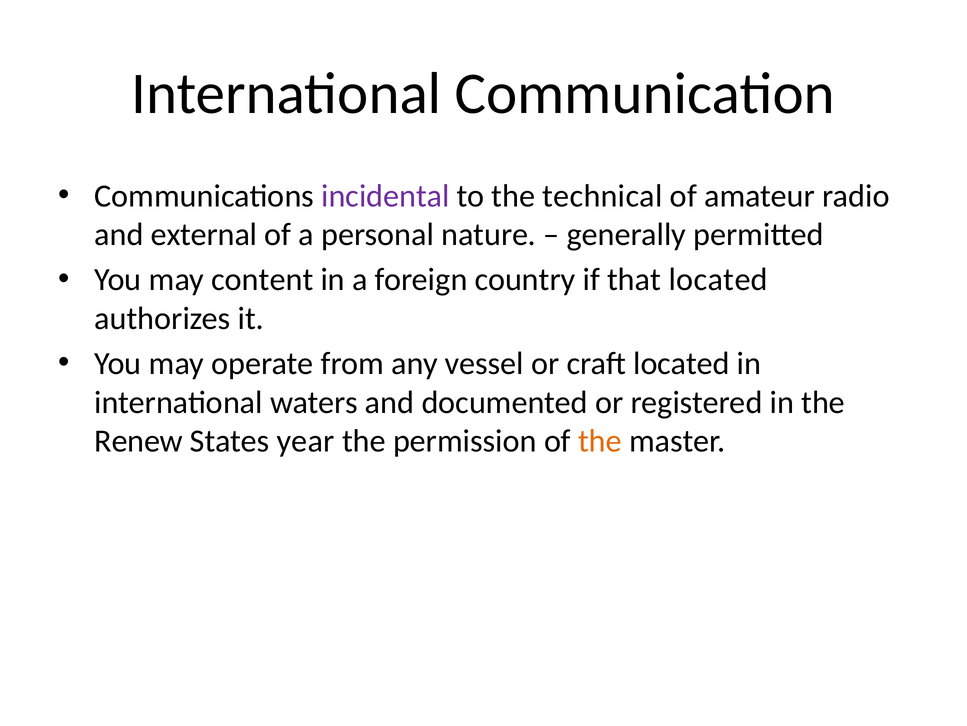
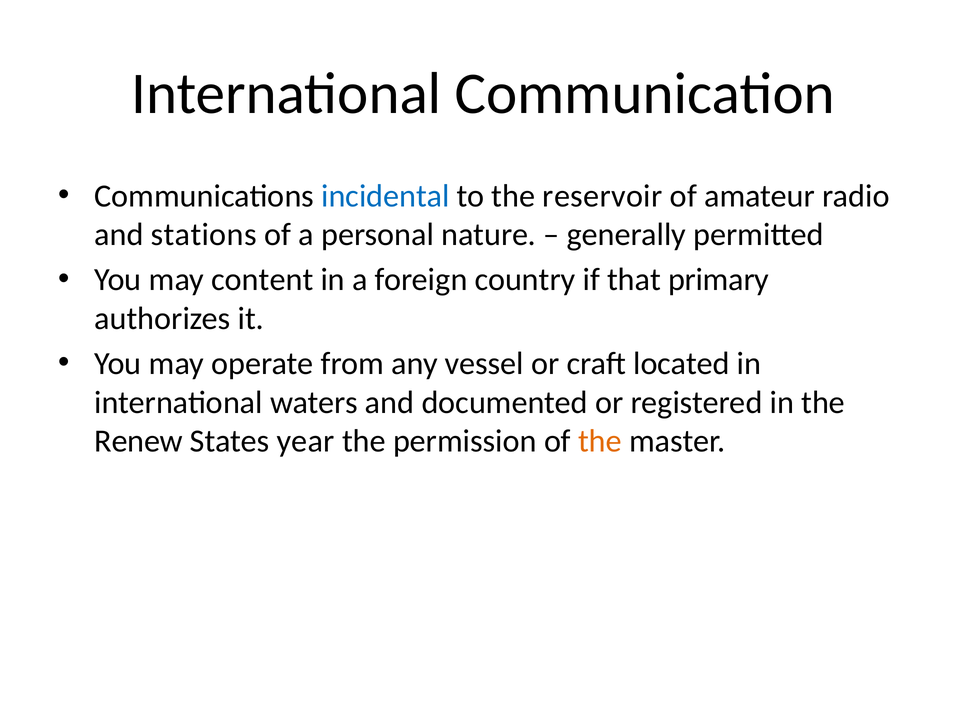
incidental colour: purple -> blue (385, 196)
technical: technical -> reservoir (602, 196)
external: external -> stations (204, 234)
that located: located -> primary (719, 279)
